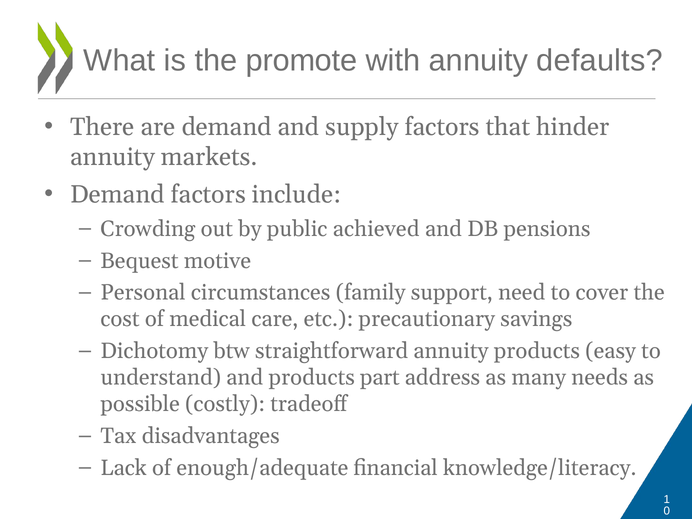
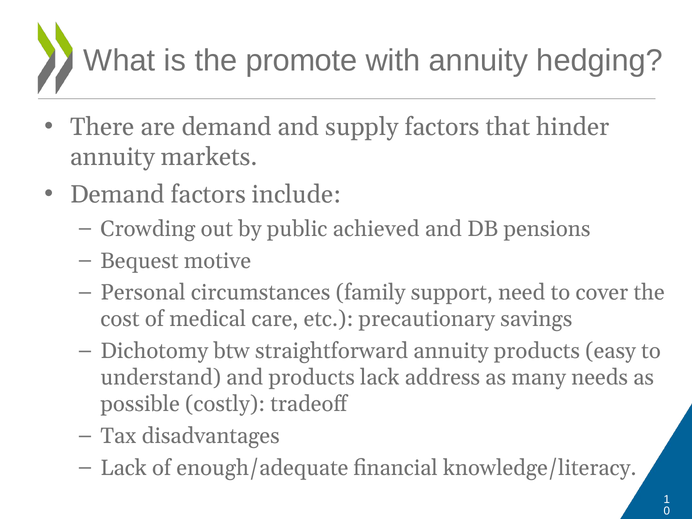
defaults: defaults -> hedging (600, 61)
products part: part -> lack (380, 378)
